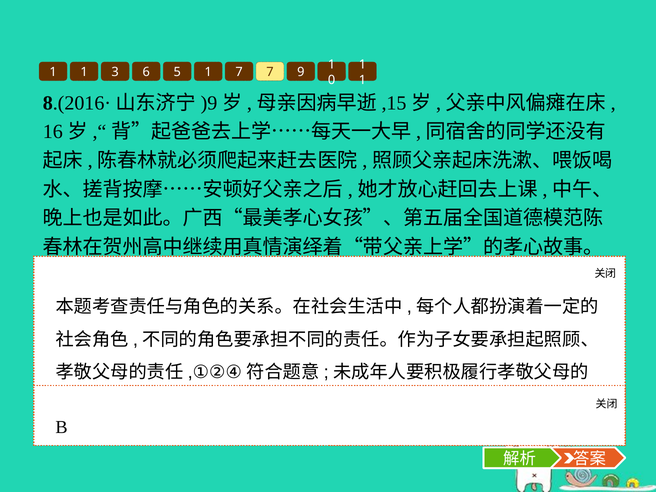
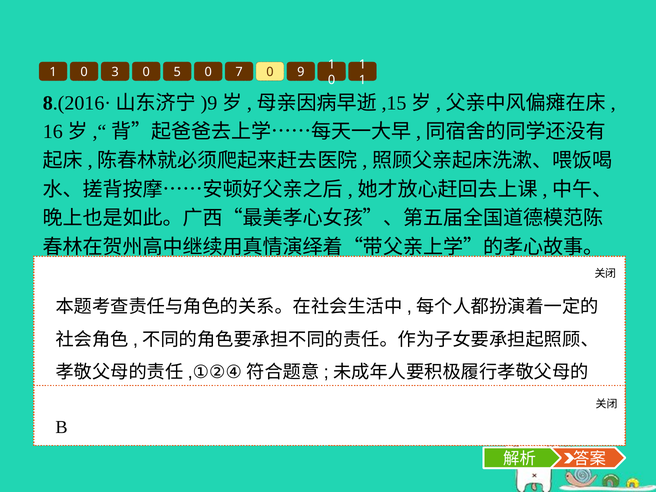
1: 1 -> 0 (84, 72)
3 6: 6 -> 0 (146, 72)
5 1: 1 -> 0 (208, 72)
7 7: 7 -> 0 (270, 72)
